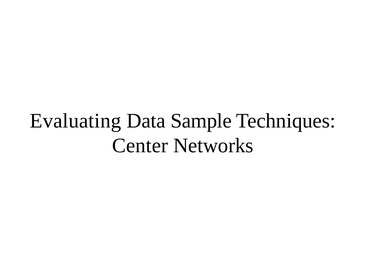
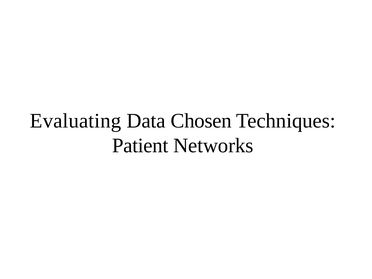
Sample: Sample -> Chosen (201, 121)
Center: Center -> Patient (140, 146)
